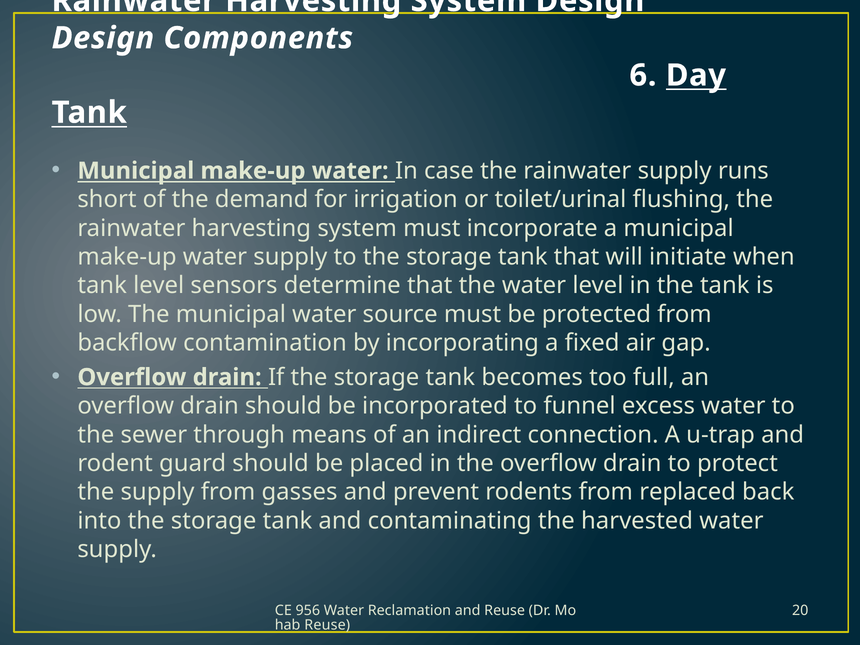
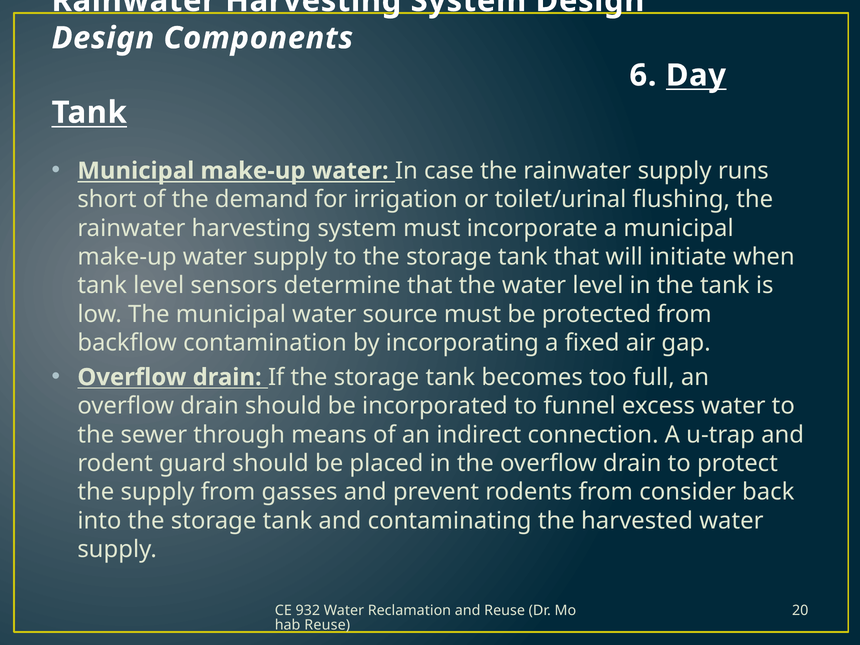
replaced: replaced -> consider (688, 492)
956: 956 -> 932 (308, 611)
